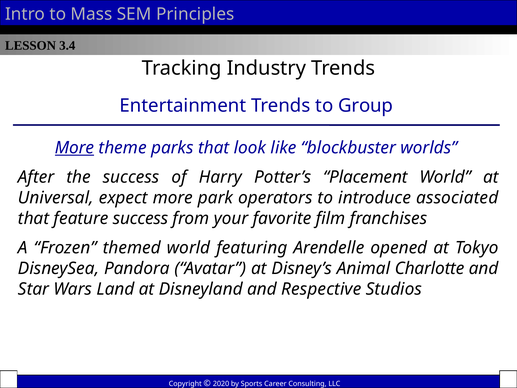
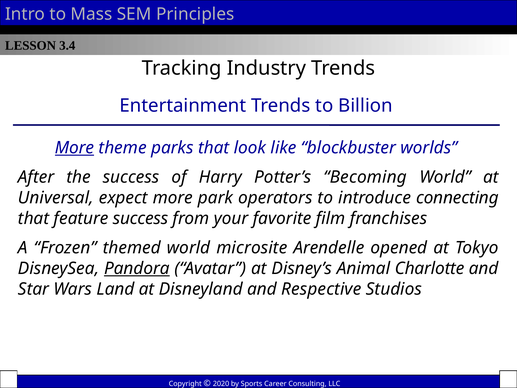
Group: Group -> Billion (366, 106)
Placement: Placement -> Becoming (365, 177)
associated: associated -> connecting (457, 198)
featuring: featuring -> microsite (252, 248)
Pandora underline: none -> present (137, 268)
